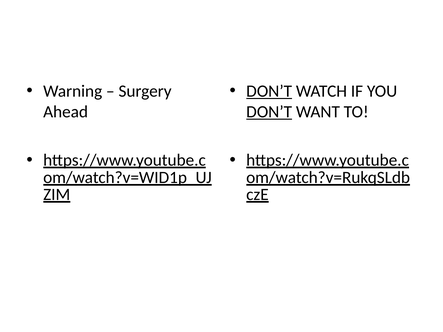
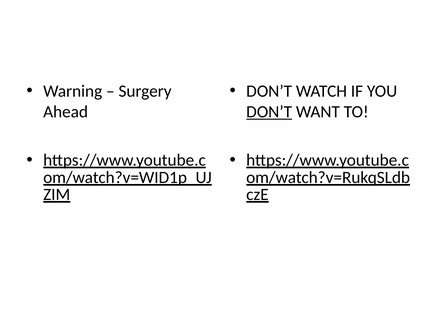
DON’T underline: present -> none (269, 91)
